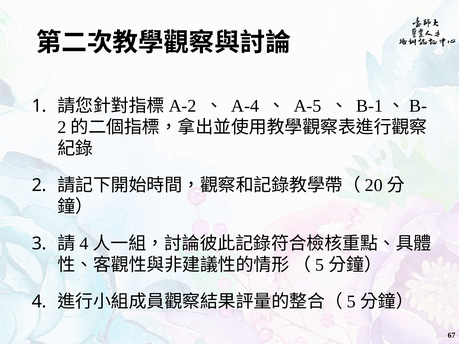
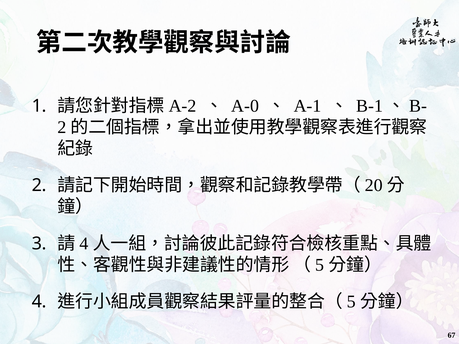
A-4: A-4 -> A-0 (245, 106)
A-5: A-5 -> A-1 (308, 106)
